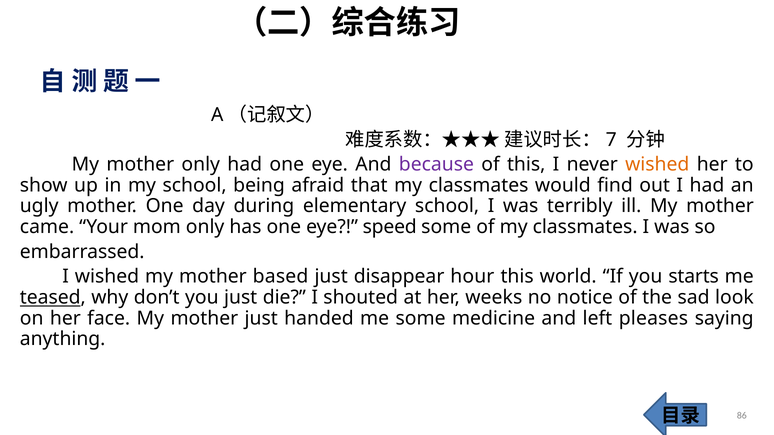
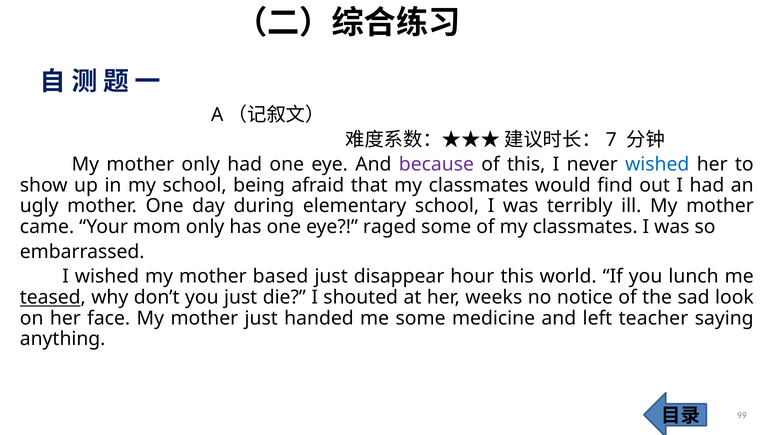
wished colour: orange -> blue (657, 164)
speed: speed -> raged (390, 227)
starts: starts -> lunch (694, 277)
pleases: pleases -> teacher (653, 318)
86: 86 -> 99 (742, 416)
